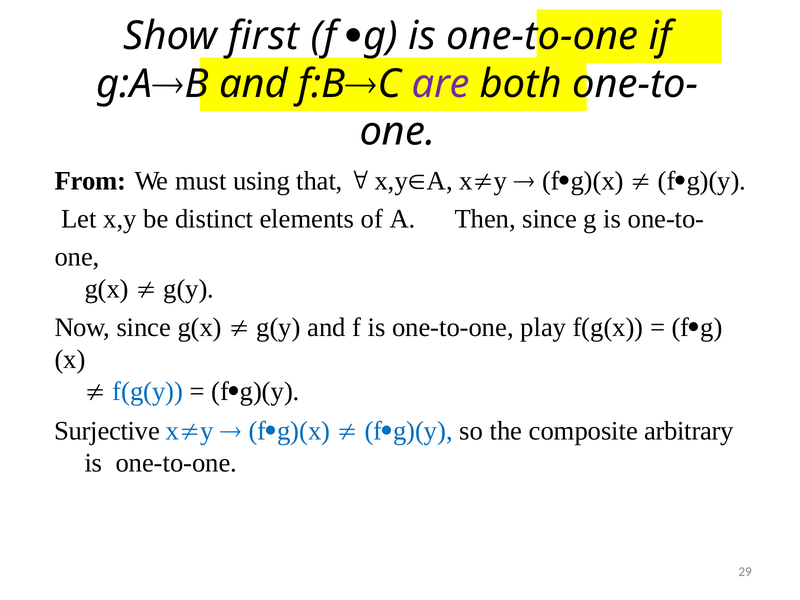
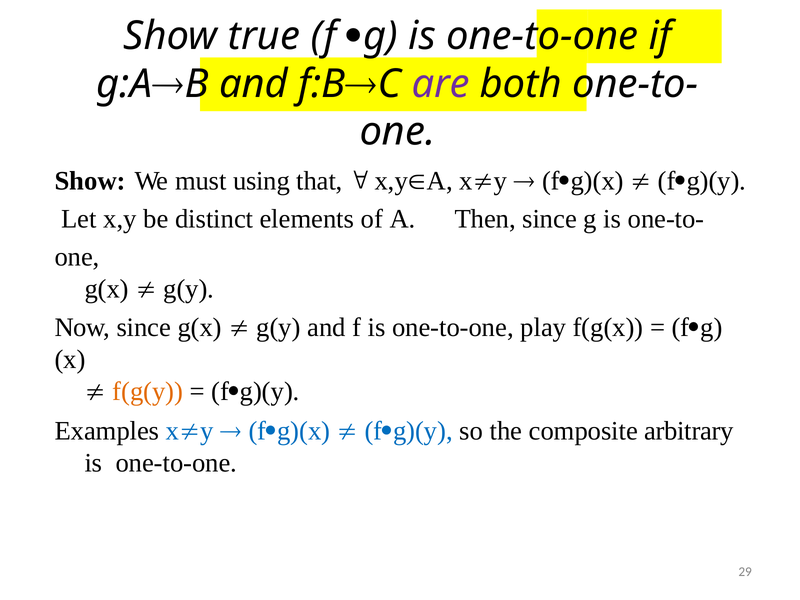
first: first -> true (264, 36)
From: From -> Show (90, 181)
f(g(y colour: blue -> orange (148, 392)
Surjective: Surjective -> Examples (107, 431)
